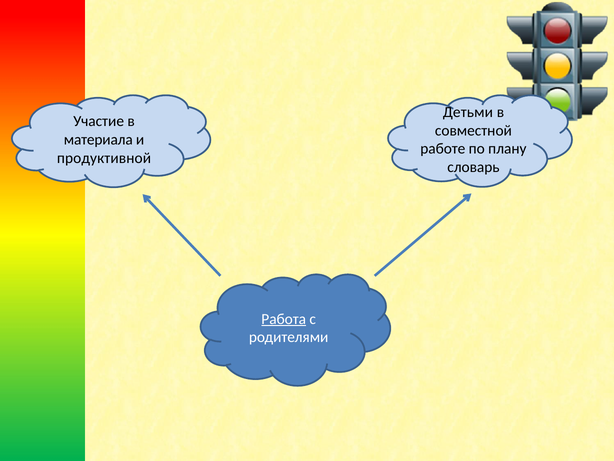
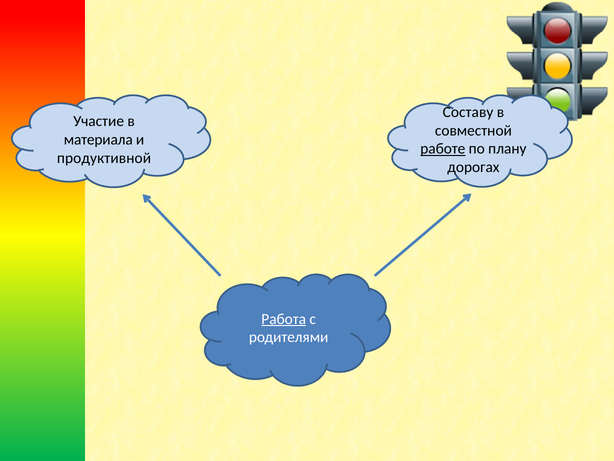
Детьми: Детьми -> Составу (468, 112)
работе underline: none -> present (443, 149)
словарь: словарь -> дорогах (473, 167)
